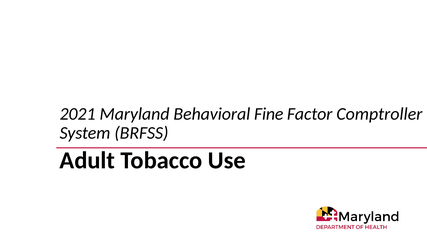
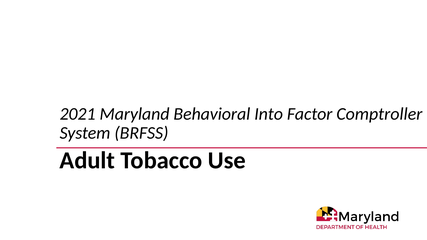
Fine: Fine -> Into (269, 114)
